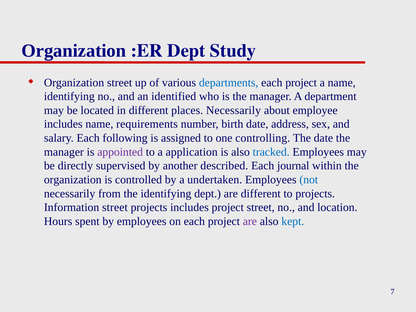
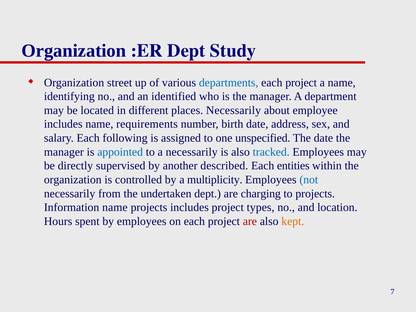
controlling: controlling -> unspecified (263, 138)
appointed colour: purple -> blue (120, 152)
a application: application -> necessarily (192, 152)
journal: journal -> entities (293, 166)
undertaken: undertaken -> multiplicity (215, 180)
the identifying: identifying -> undertaken (166, 194)
are different: different -> charging (261, 194)
Information street: street -> name (115, 207)
project street: street -> types (261, 207)
are colour: purple -> red (250, 221)
kept colour: blue -> orange (293, 221)
